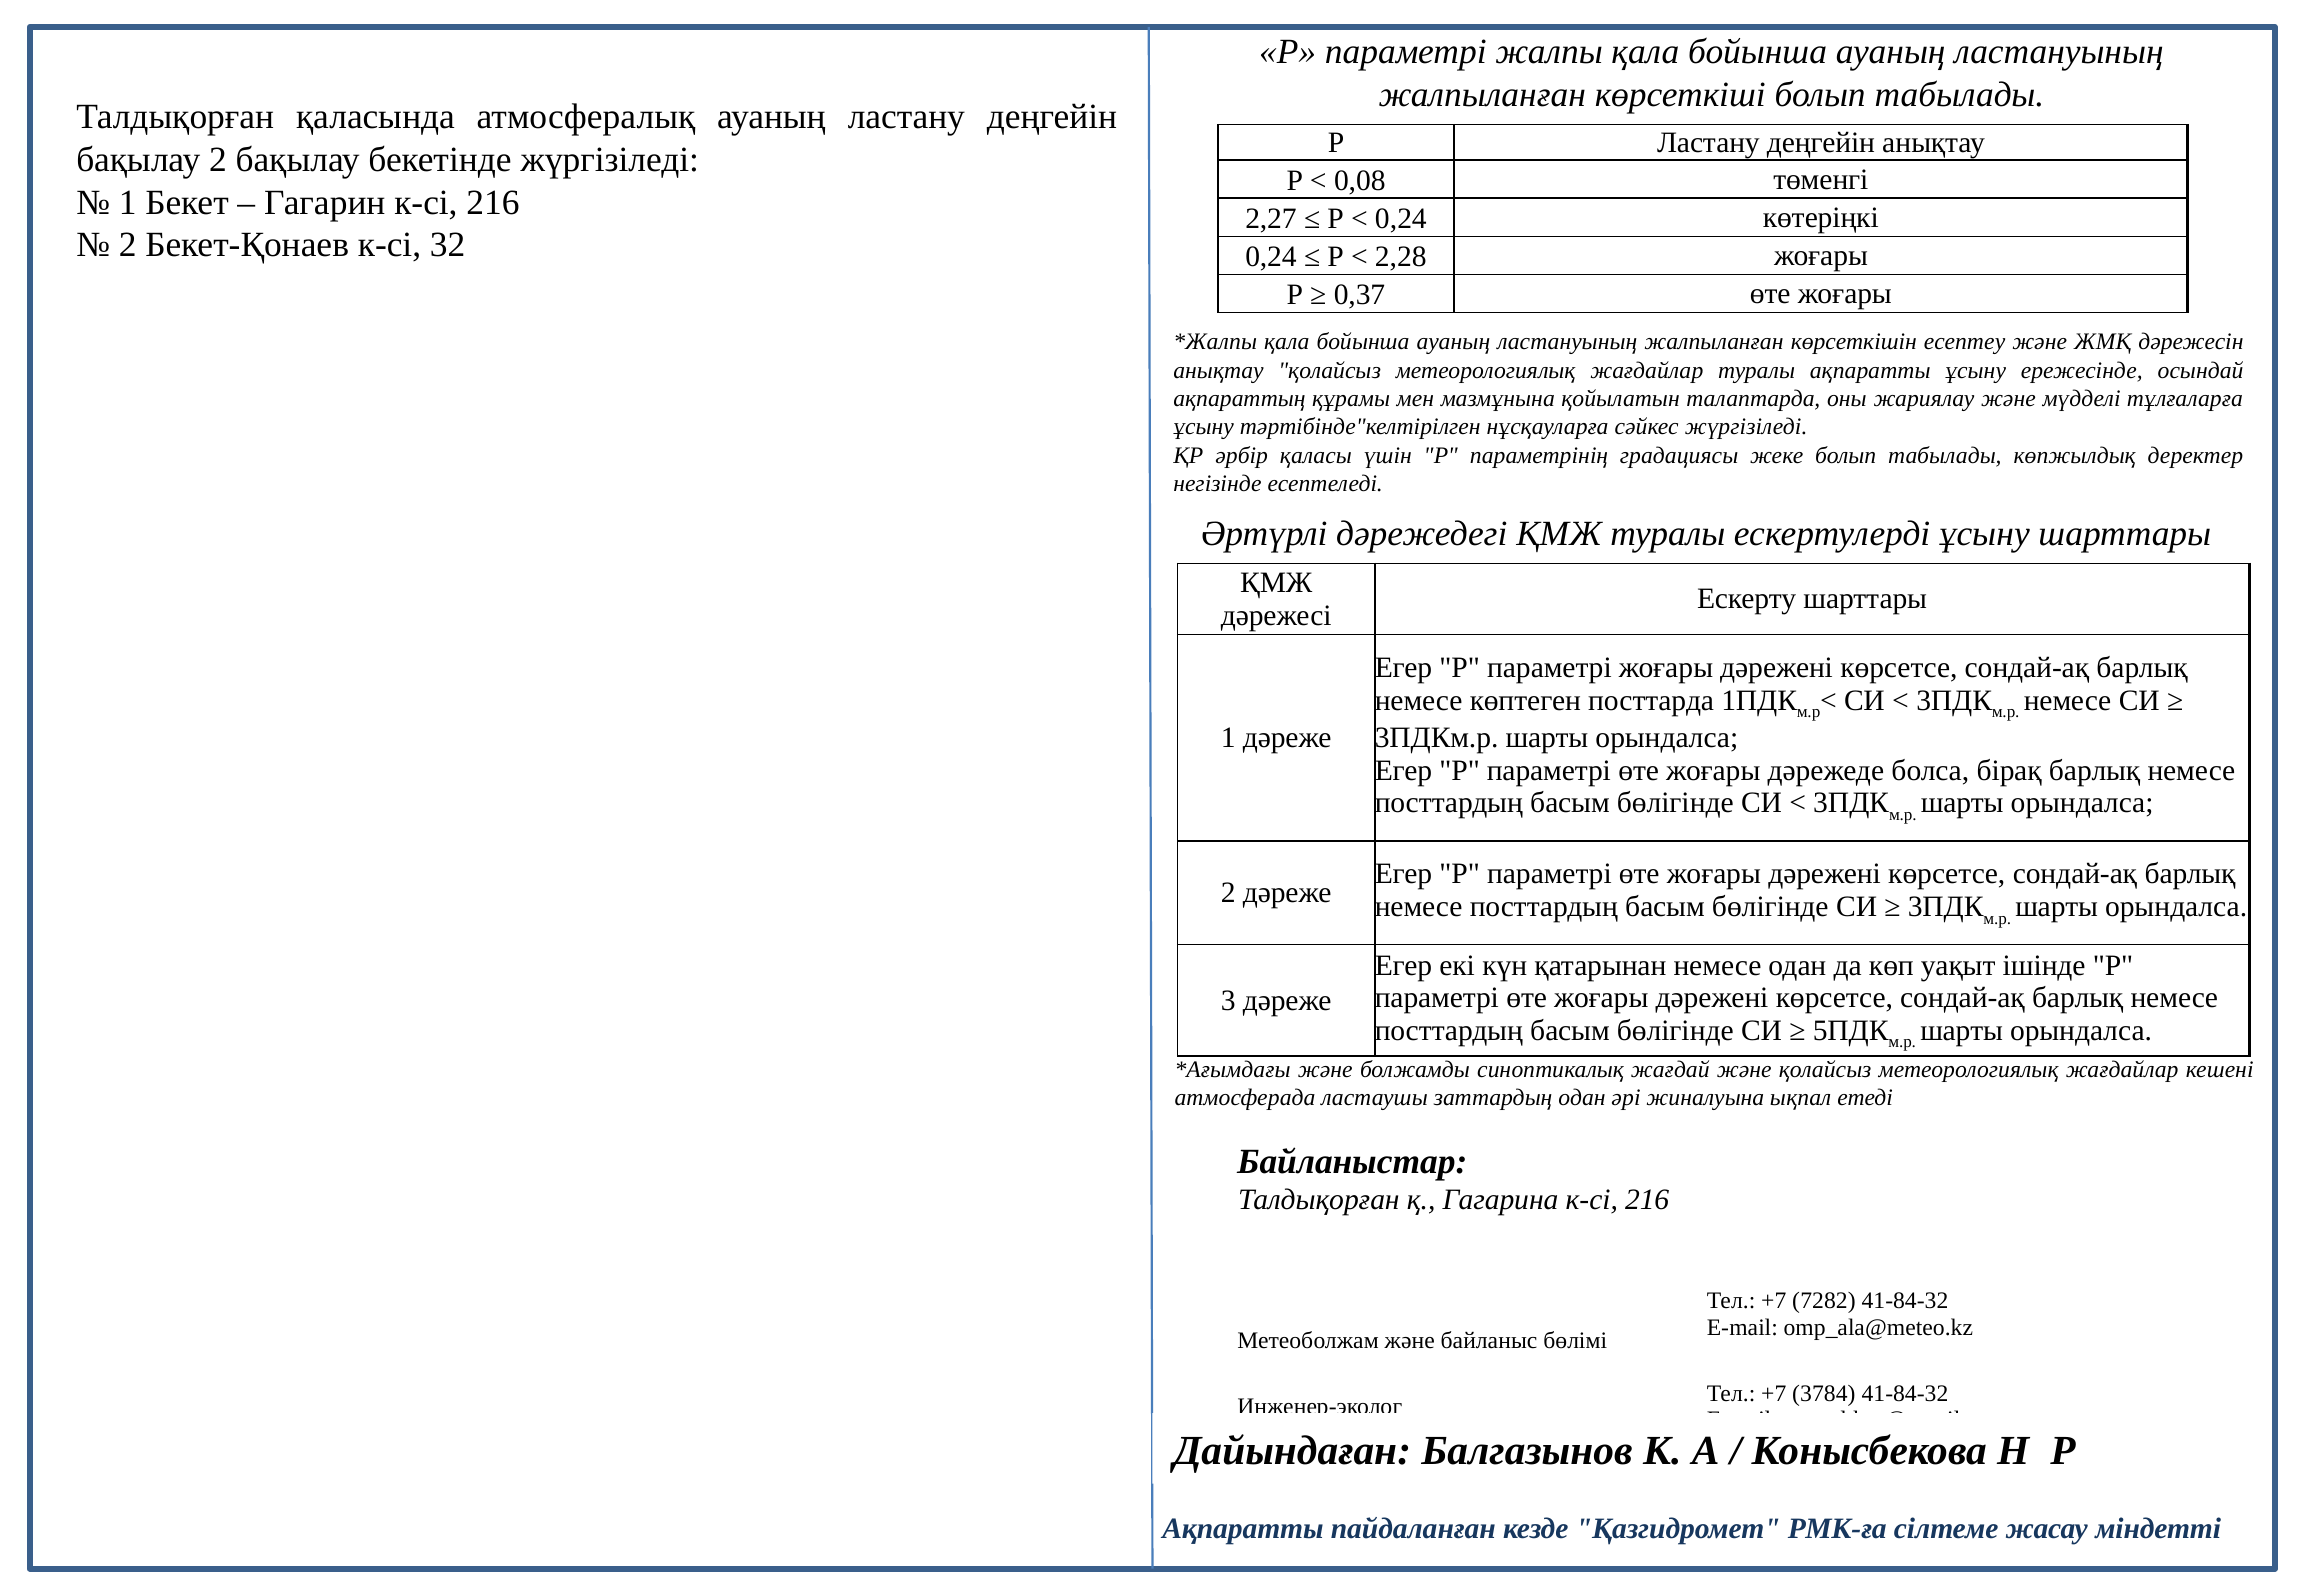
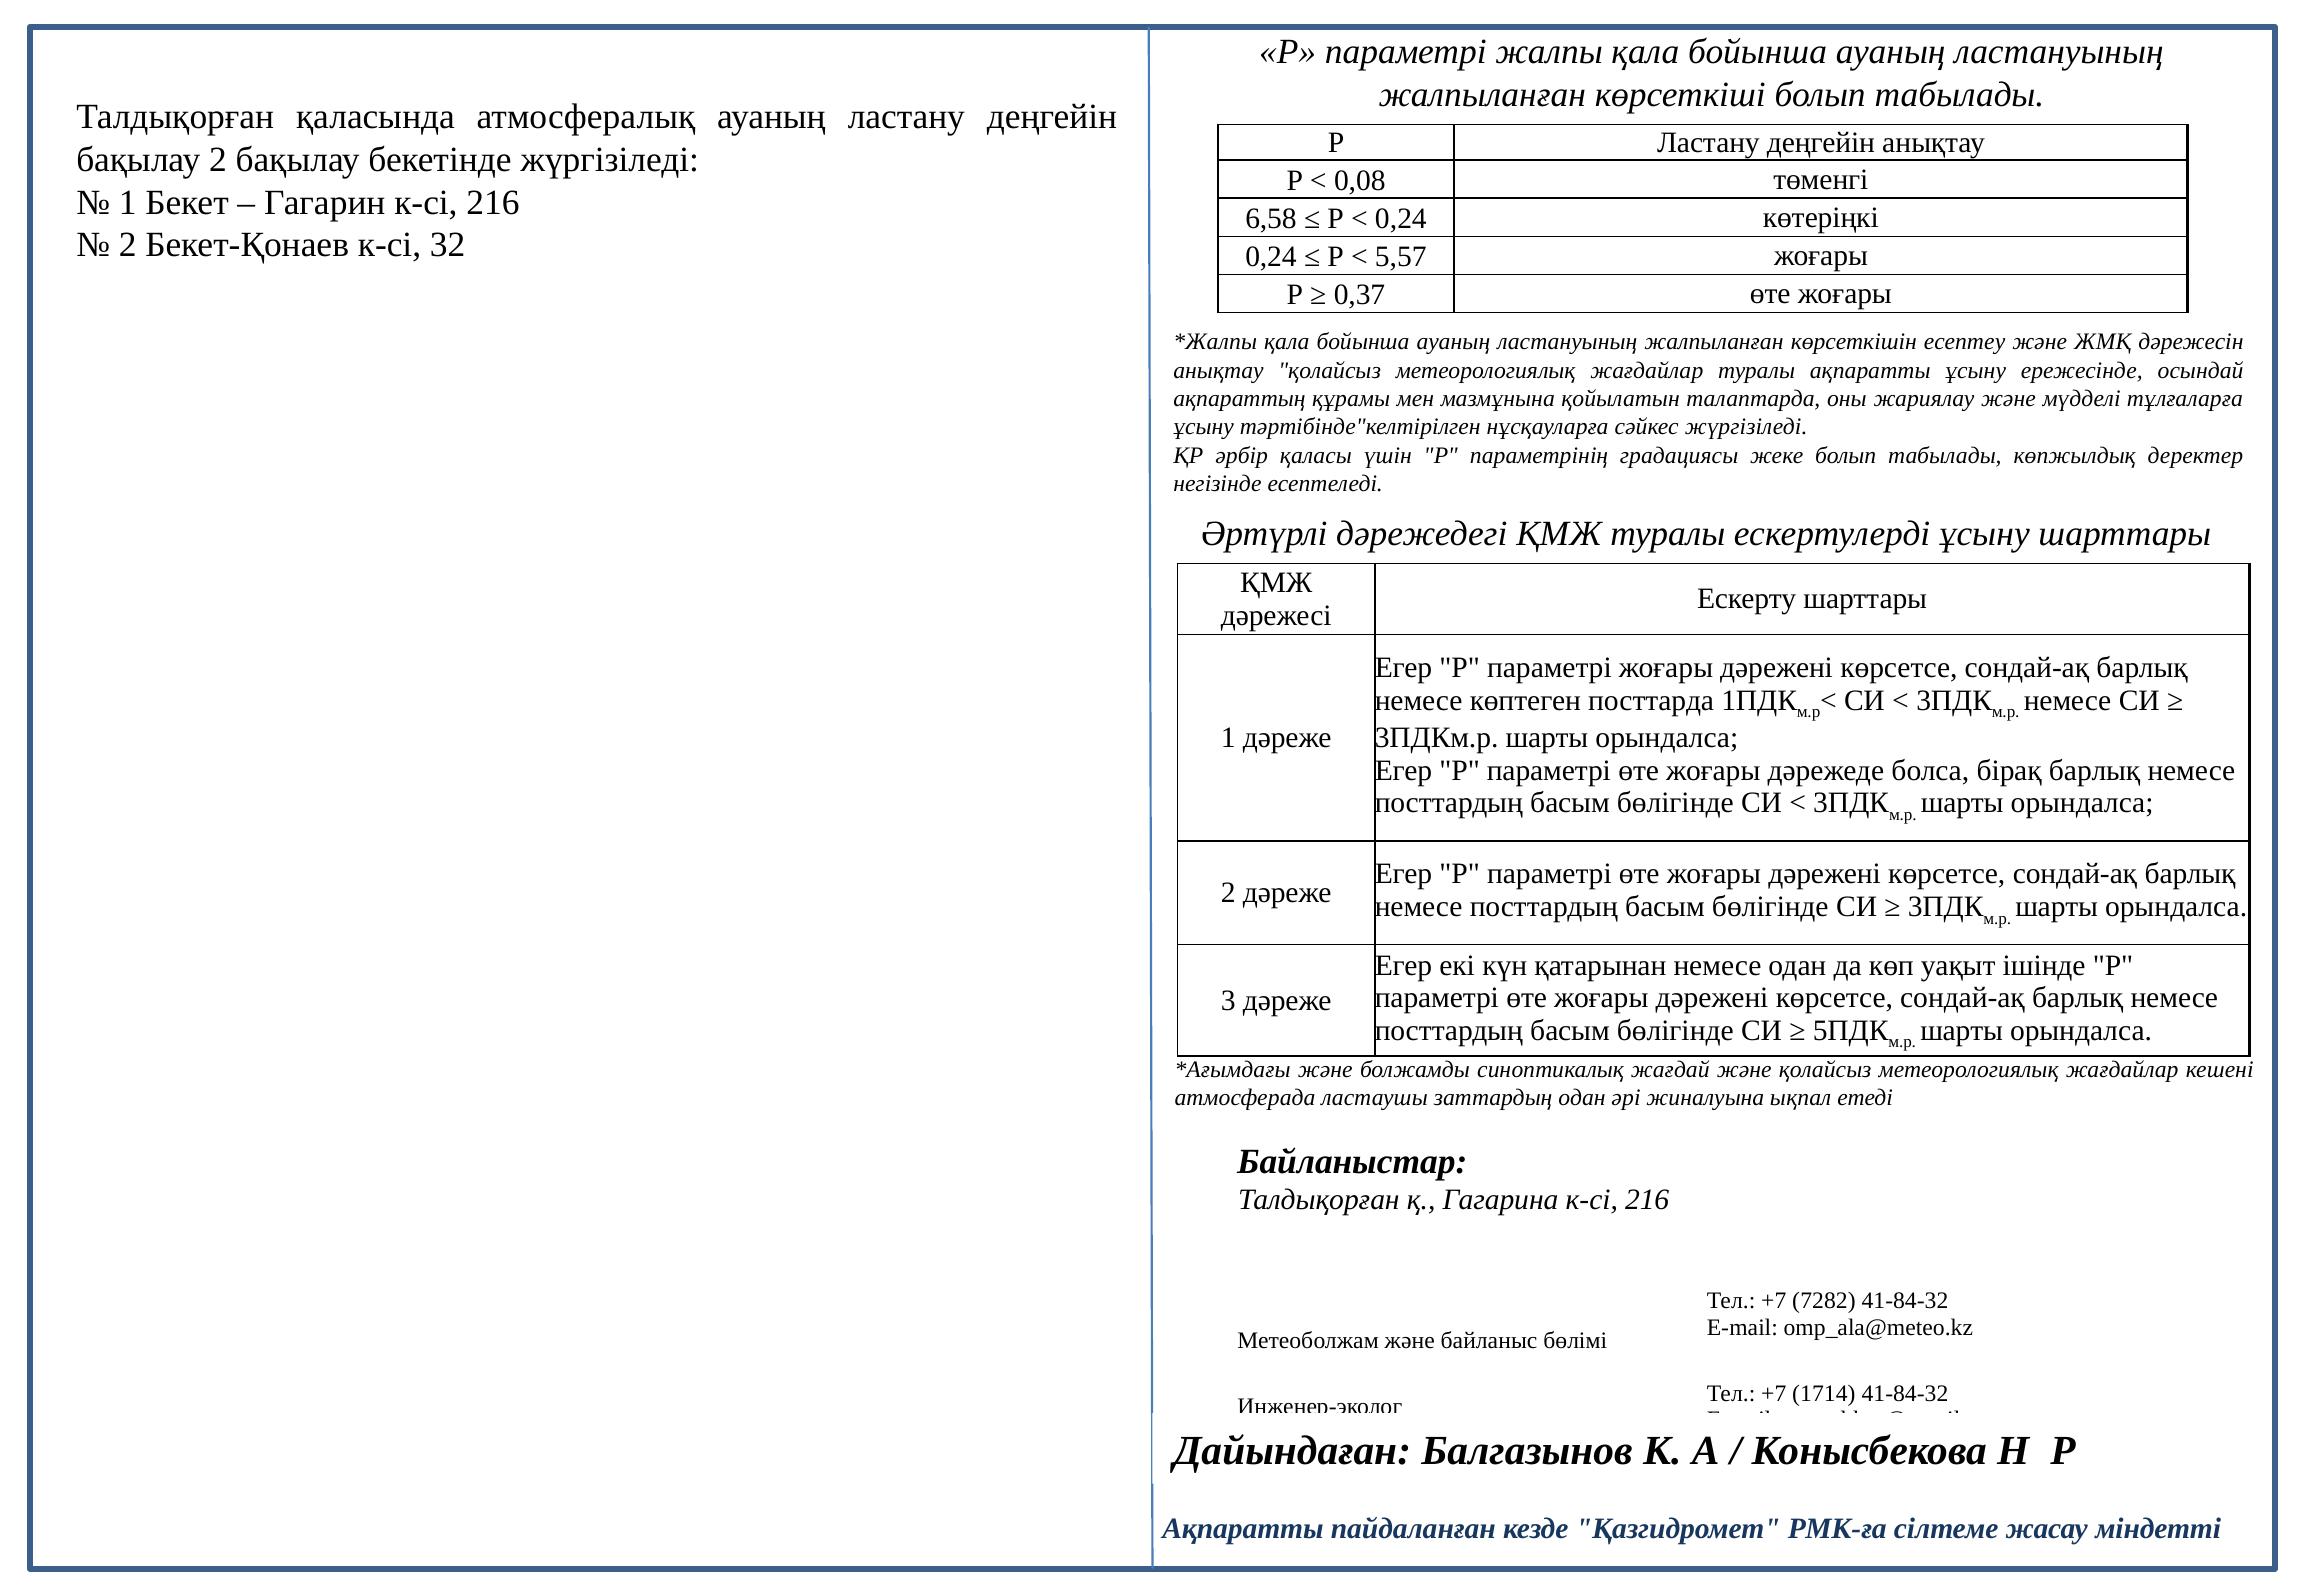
2,27: 2,27 -> 6,58 (1271, 218)
2,28: 2,28 -> 5,57 (1401, 256)
3784: 3784 -> 1714 (1824, 1393)
